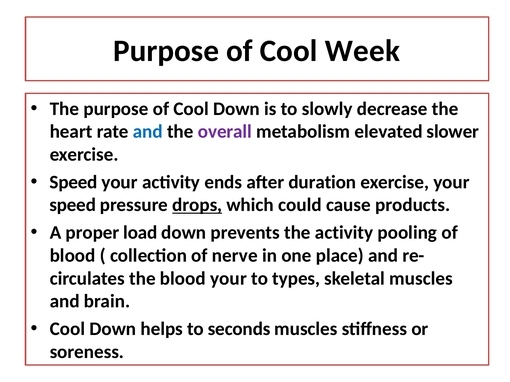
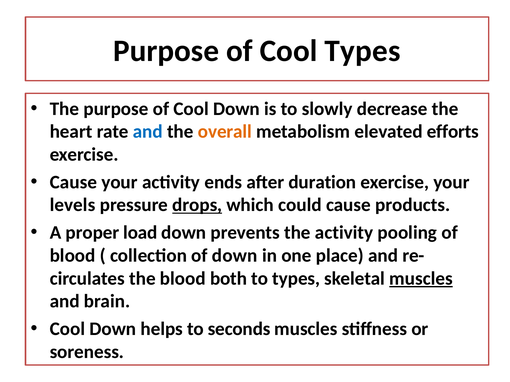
Cool Week: Week -> Types (362, 51)
overall colour: purple -> orange (225, 132)
slower: slower -> efforts (453, 132)
Speed: Speed -> Cause (73, 182)
speed: speed -> levels (73, 205)
of nerve: nerve -> down (235, 256)
blood your: your -> both (229, 279)
muscles underline: none -> present (421, 279)
